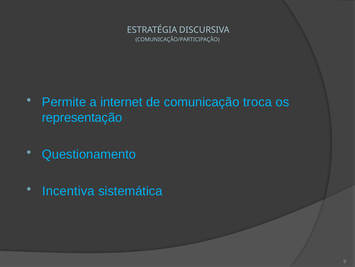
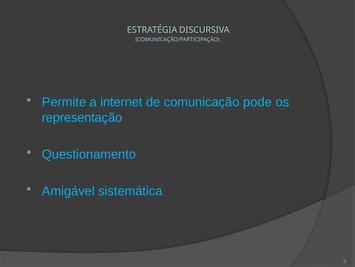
troca: troca -> pode (258, 102)
Incentiva: Incentiva -> Amigável (68, 191)
